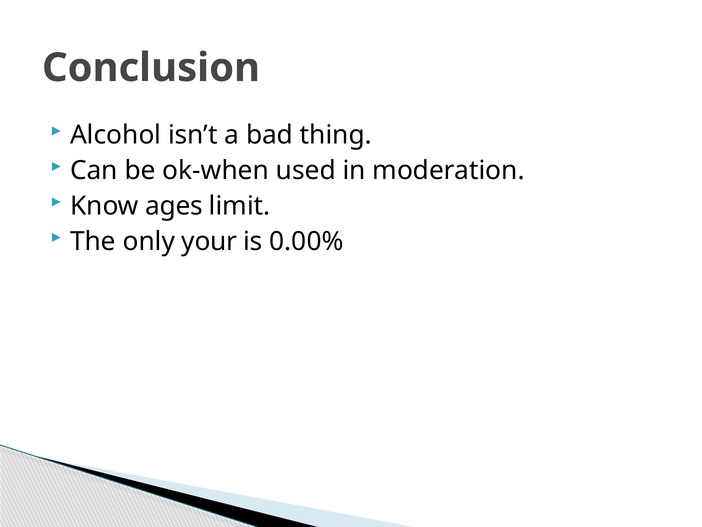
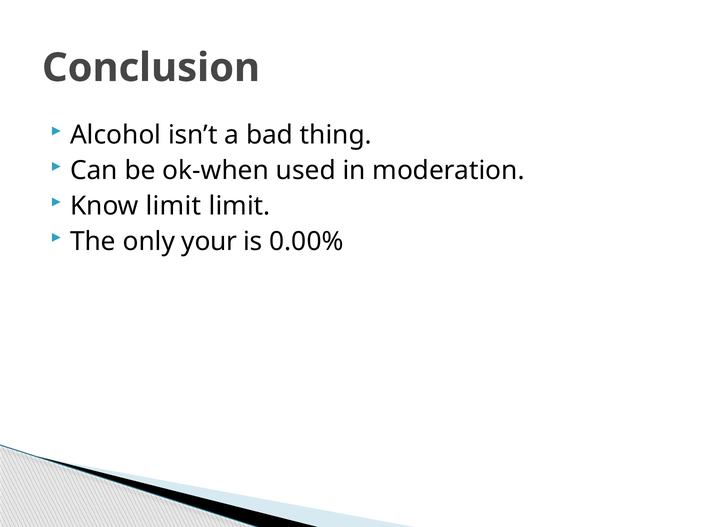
Know ages: ages -> limit (174, 206)
